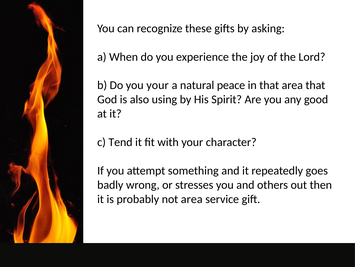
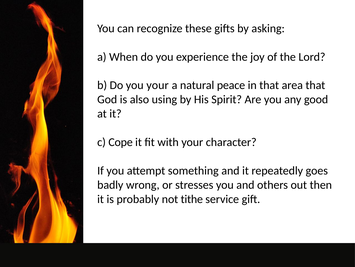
Tend: Tend -> Cope (121, 142)
not area: area -> tithe (192, 199)
